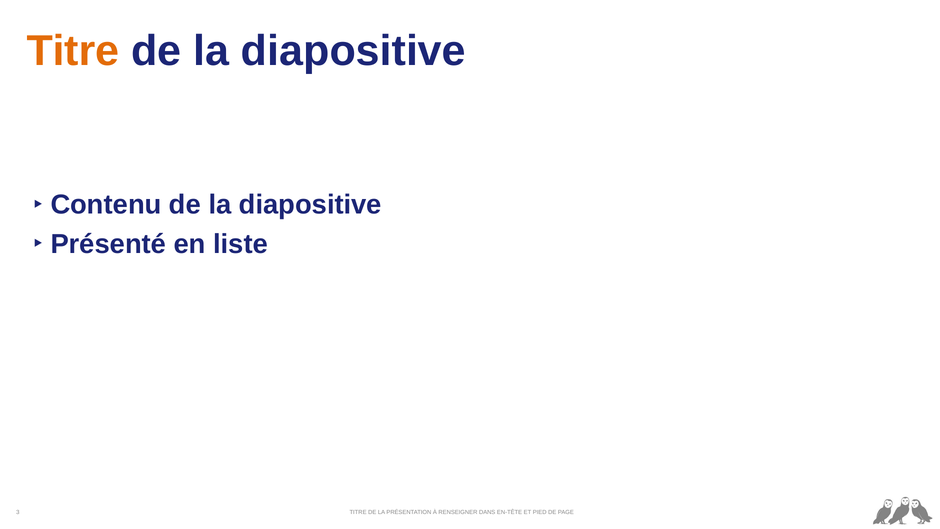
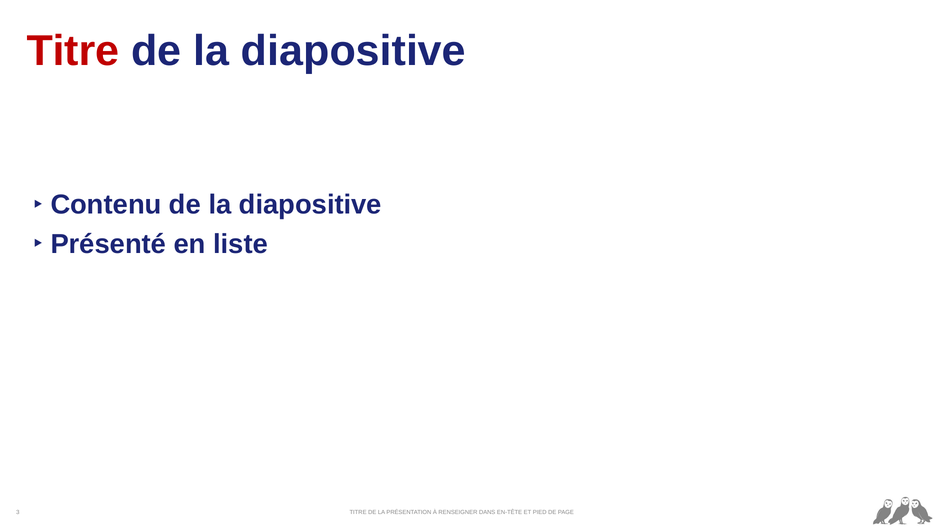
Titre colour: orange -> red (73, 51)
